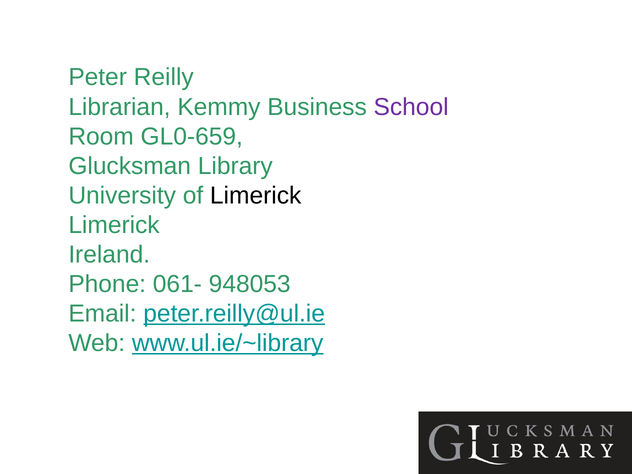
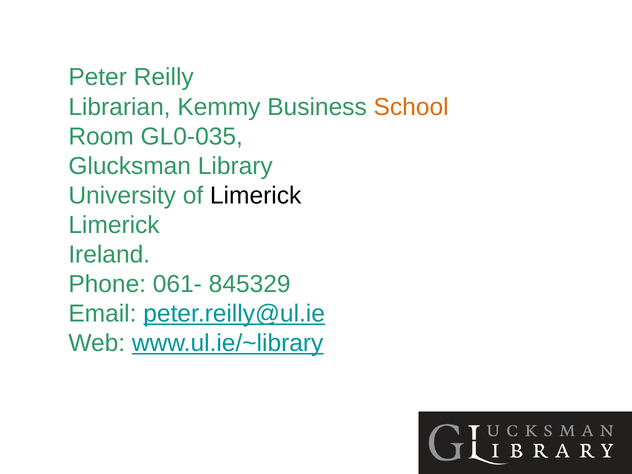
School colour: purple -> orange (411, 107)
GL0-659: GL0-659 -> GL0-035 (192, 136)
948053: 948053 -> 845329 (250, 284)
